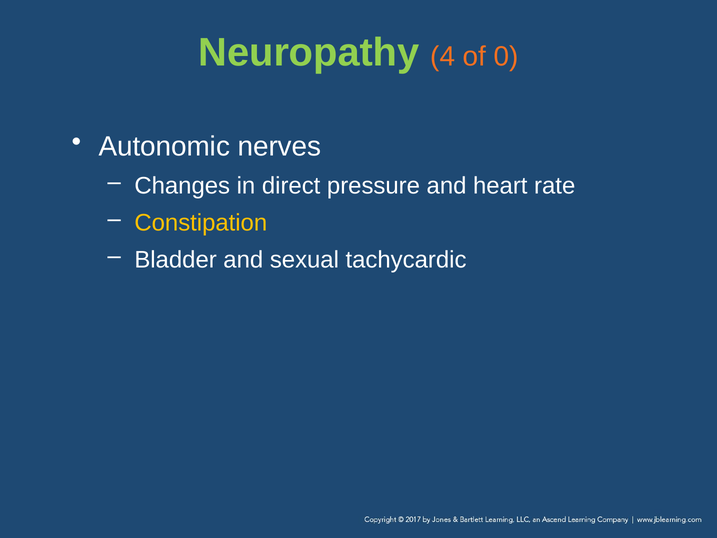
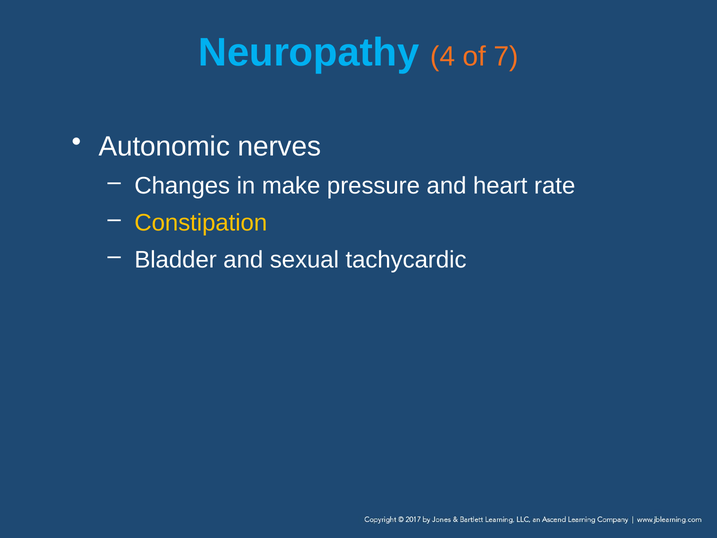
Neuropathy colour: light green -> light blue (309, 53)
0: 0 -> 7 (506, 57)
direct: direct -> make (291, 186)
